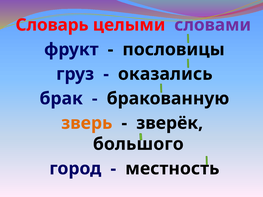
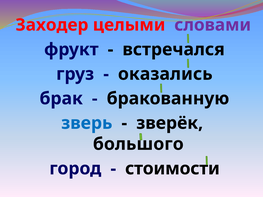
Словарь: Словарь -> Заходер (52, 25)
пословицы: пословицы -> встречался (174, 50)
зверь colour: orange -> blue (87, 123)
местность: местность -> стоимости (172, 169)
